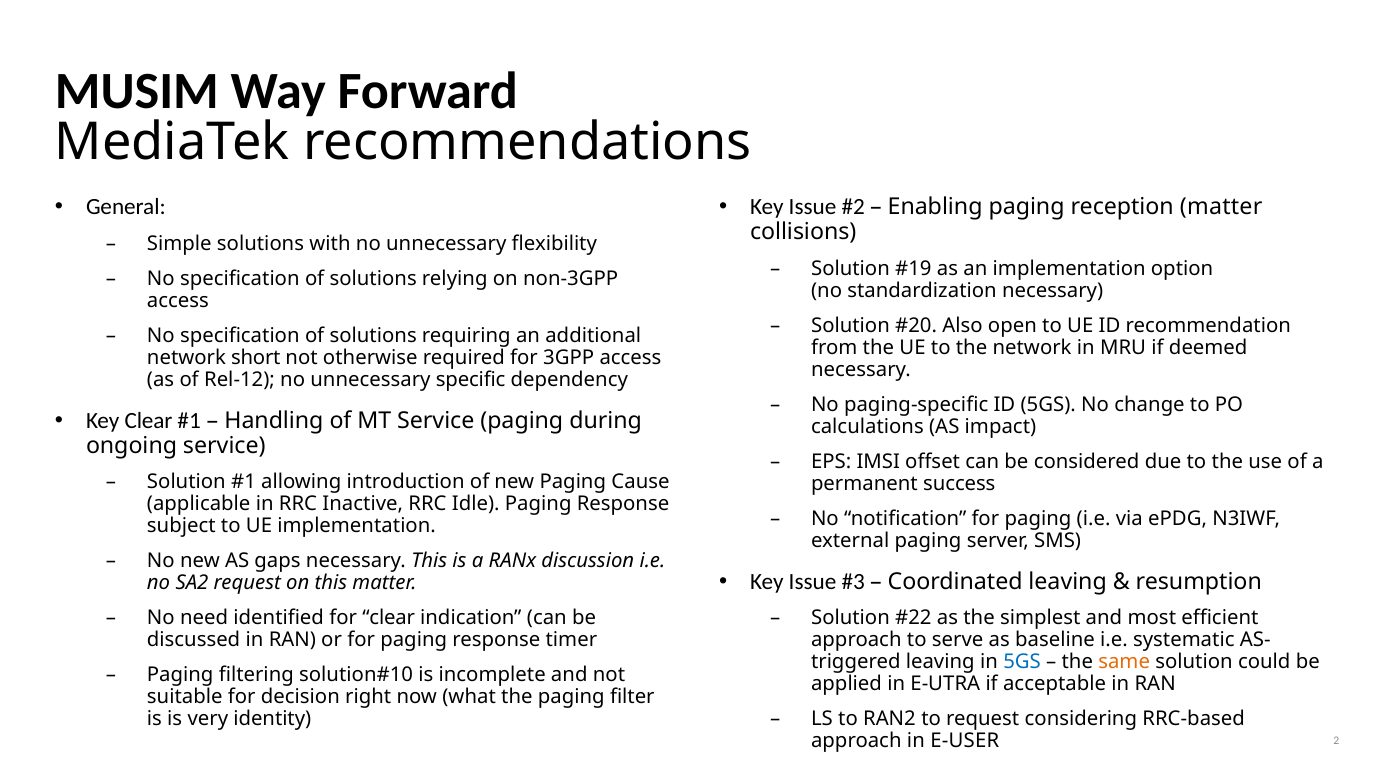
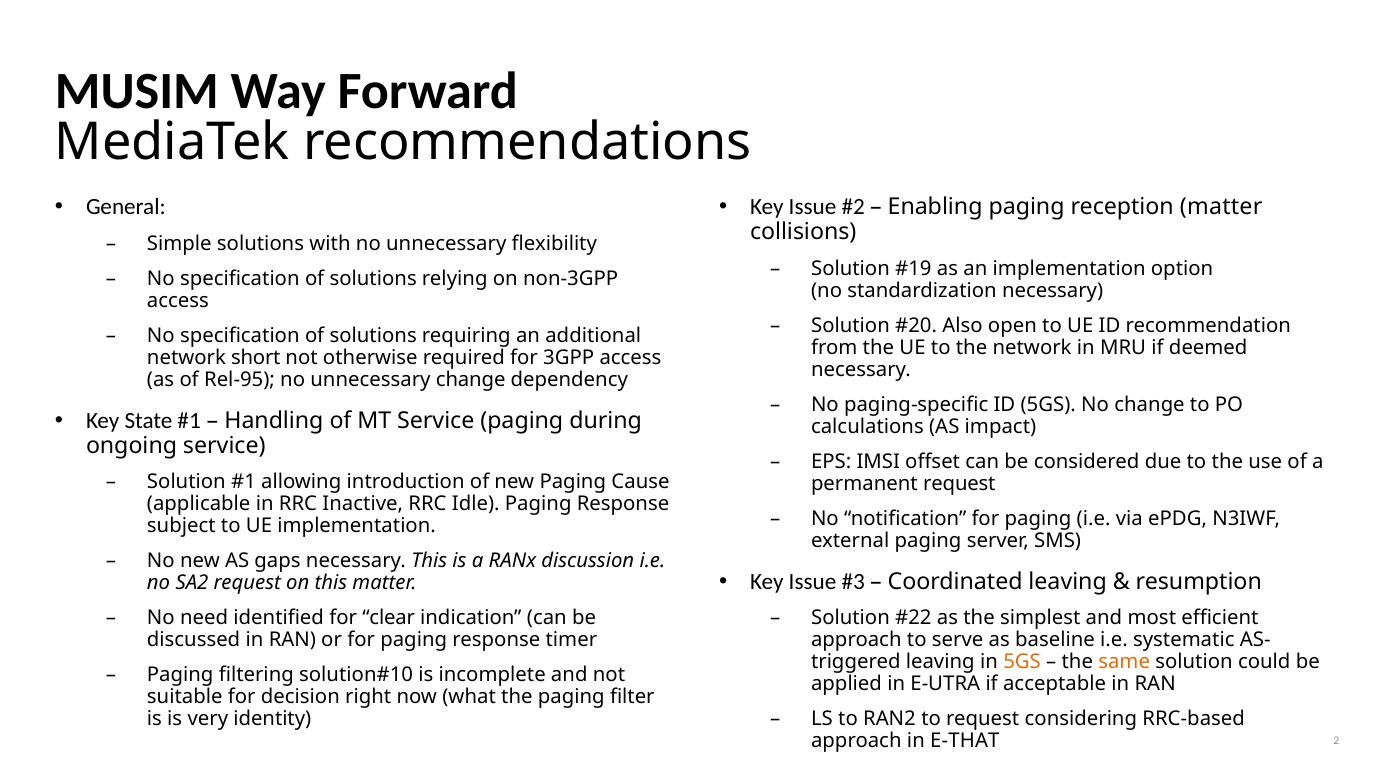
Rel-12: Rel-12 -> Rel-95 (240, 379)
unnecessary specific: specific -> change (471, 379)
Key Clear: Clear -> State (149, 420)
permanent success: success -> request (959, 483)
5GS colour: blue -> orange (1022, 662)
E-USER: E-USER -> E-THAT (965, 741)
